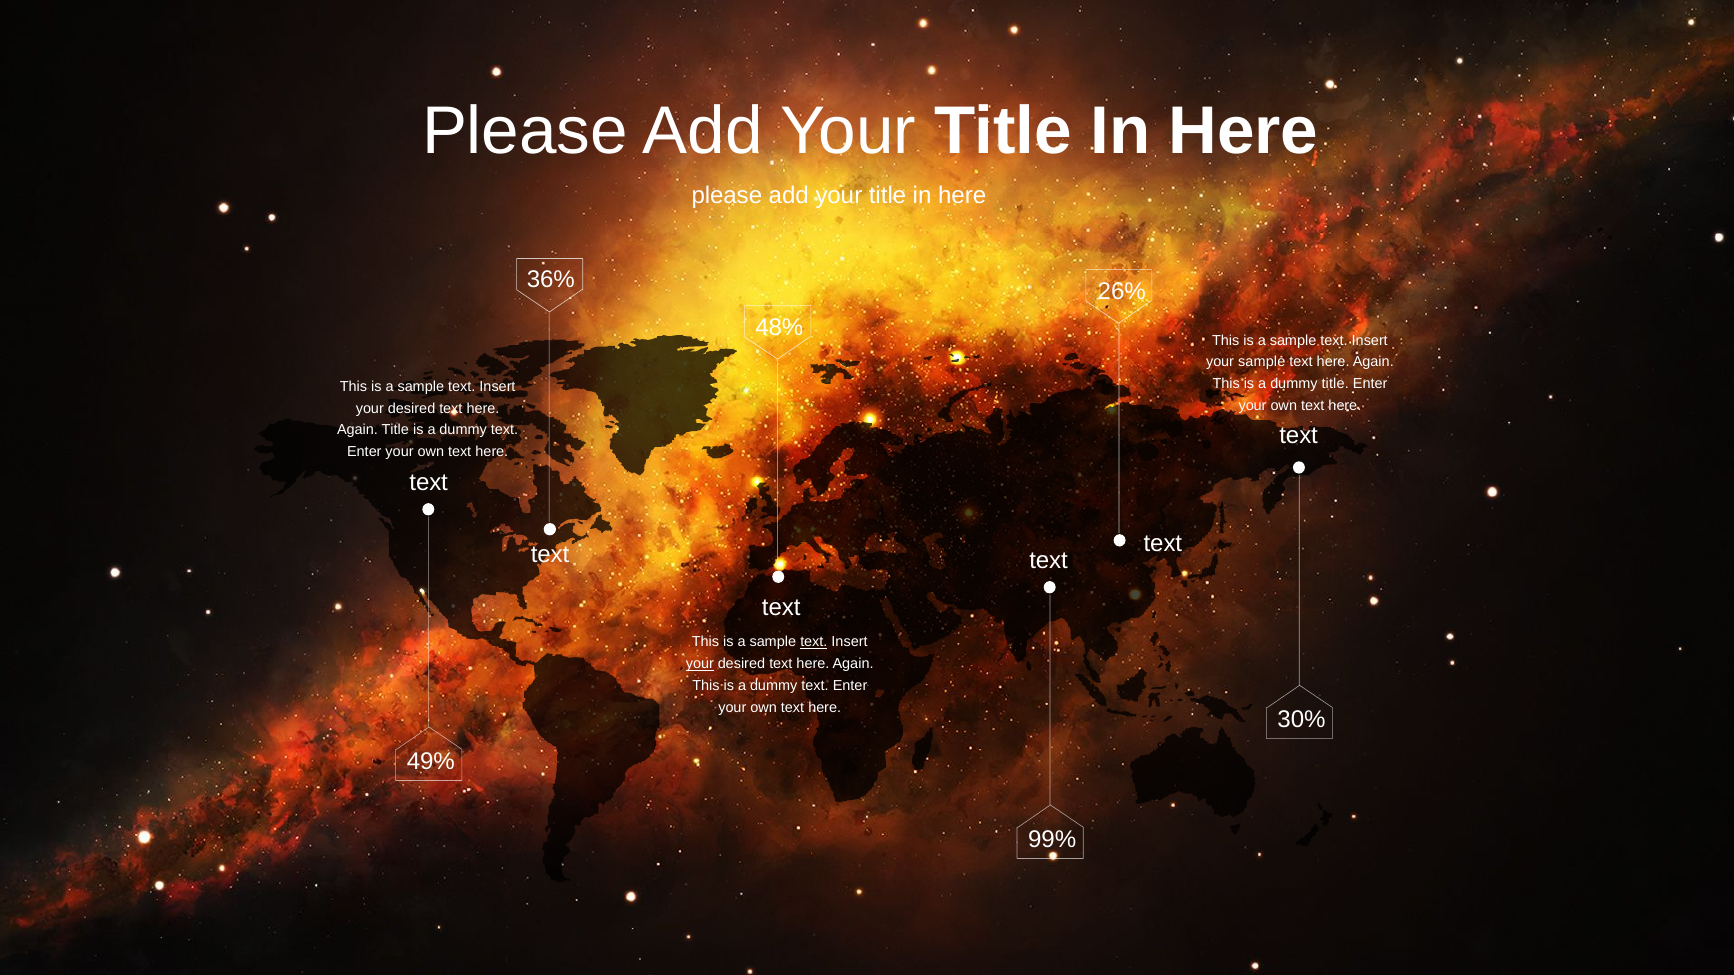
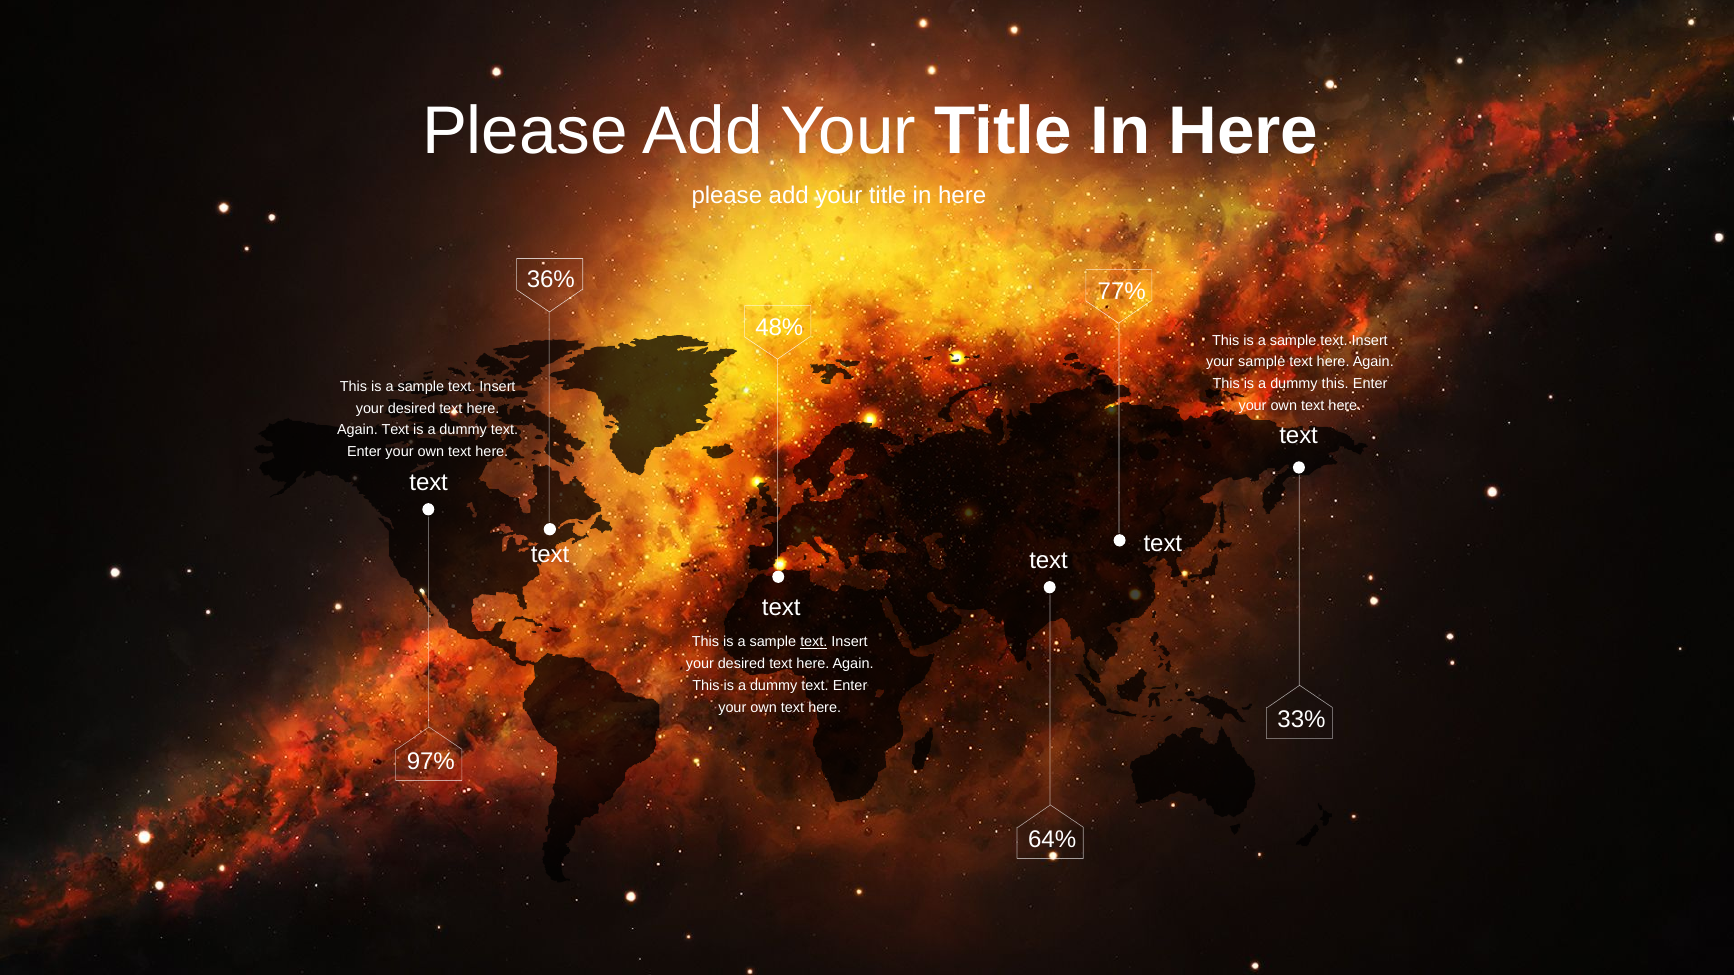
26%: 26% -> 77% (1122, 291)
dummy title: title -> this (1335, 384)
Again Title: Title -> Text (395, 430)
your underline: present -> none (700, 664)
30%: 30% -> 33% (1301, 720)
49%: 49% -> 97% (431, 762)
99%: 99% -> 64% (1052, 840)
